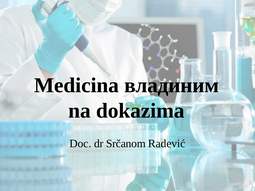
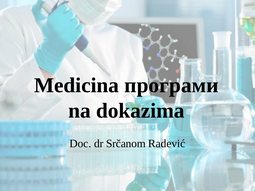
владиним: владиним -> програми (171, 85)
